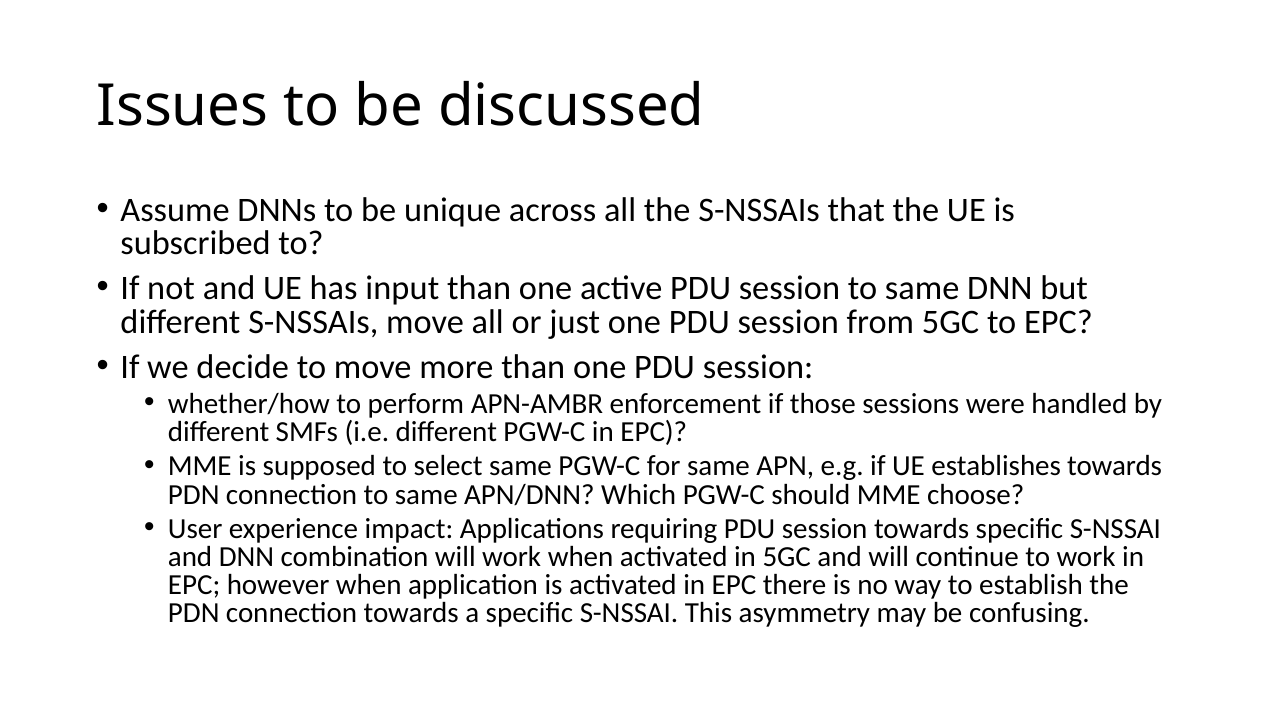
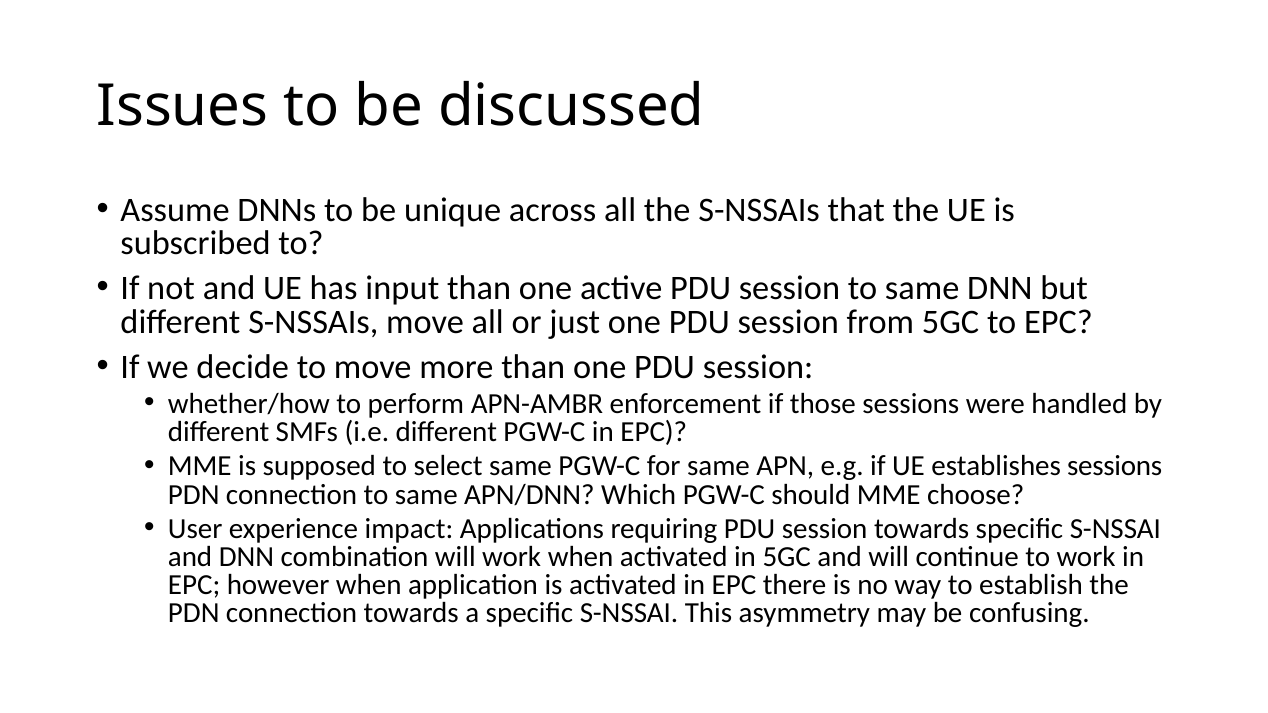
establishes towards: towards -> sessions (1115, 466)
